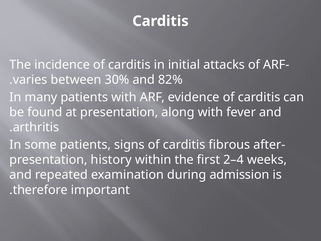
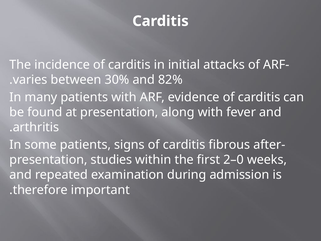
history: history -> studies (111, 160)
2–4: 2–4 -> 2–0 (234, 160)
